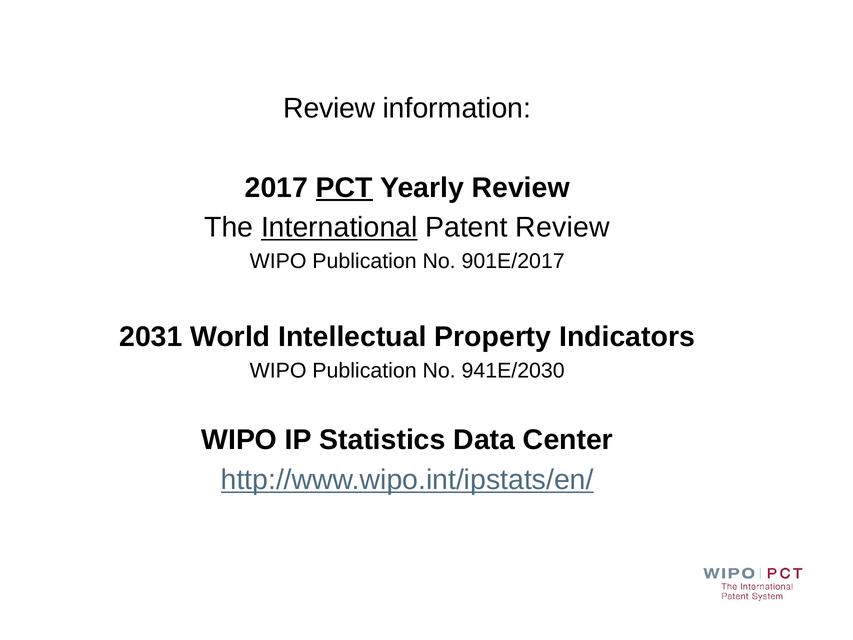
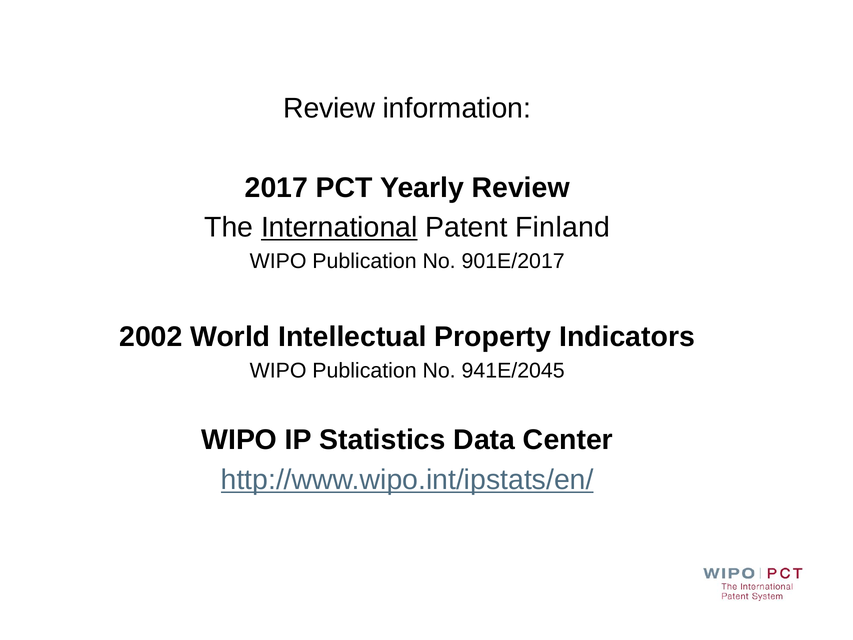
PCT underline: present -> none (344, 188)
Patent Review: Review -> Finland (563, 227)
2031: 2031 -> 2002 (151, 337)
941E/2030: 941E/2030 -> 941E/2045 (513, 371)
